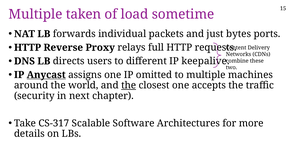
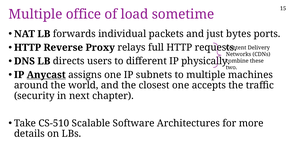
taken: taken -> office (84, 14)
keepalive: keepalive -> physically (206, 61)
omitted: omitted -> subnets (154, 75)
the underline: present -> none (129, 85)
CS-317: CS-317 -> CS-510 (54, 123)
